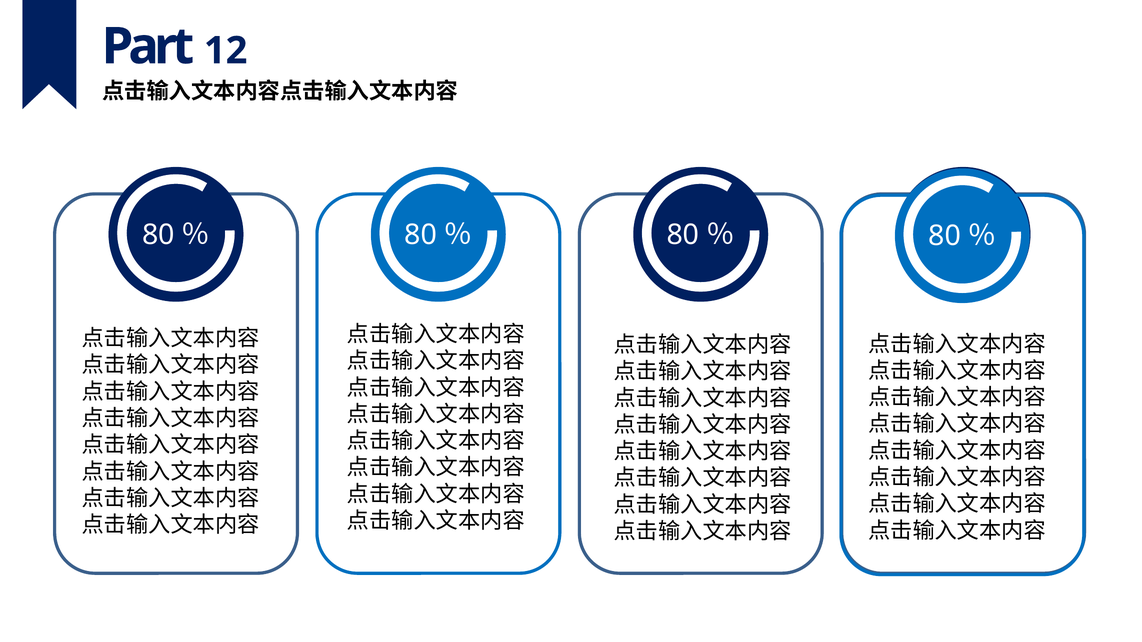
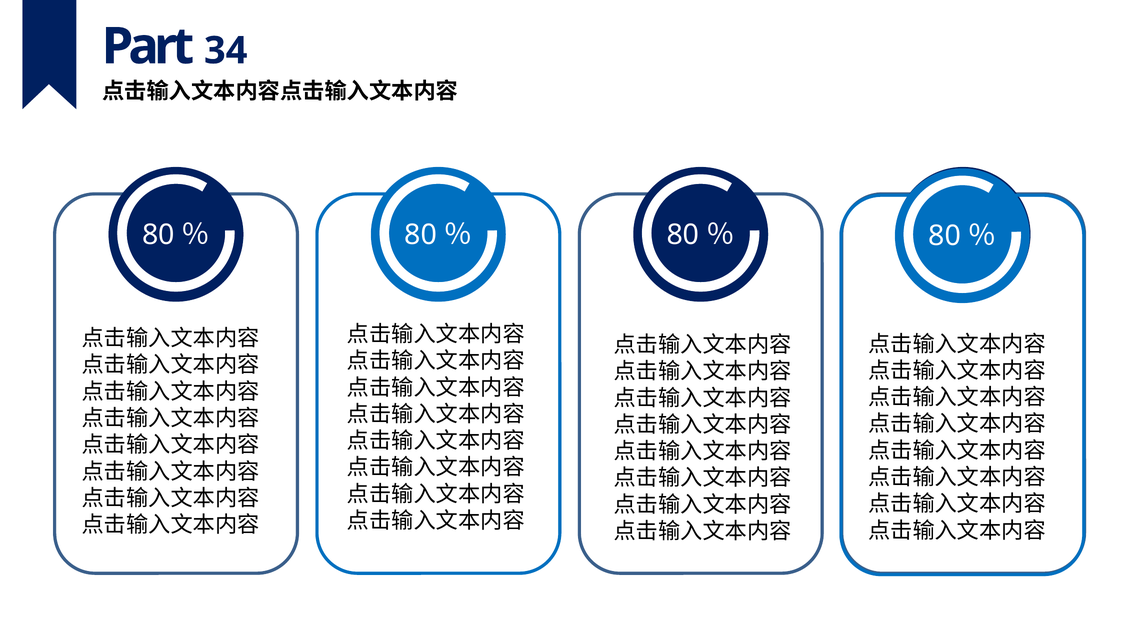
12: 12 -> 34 (226, 51)
